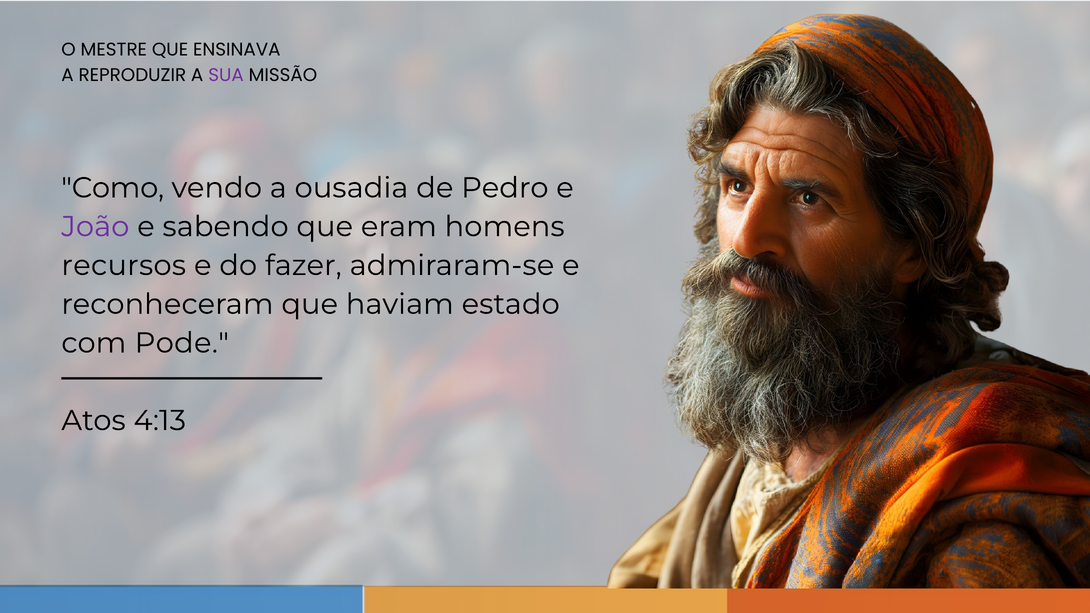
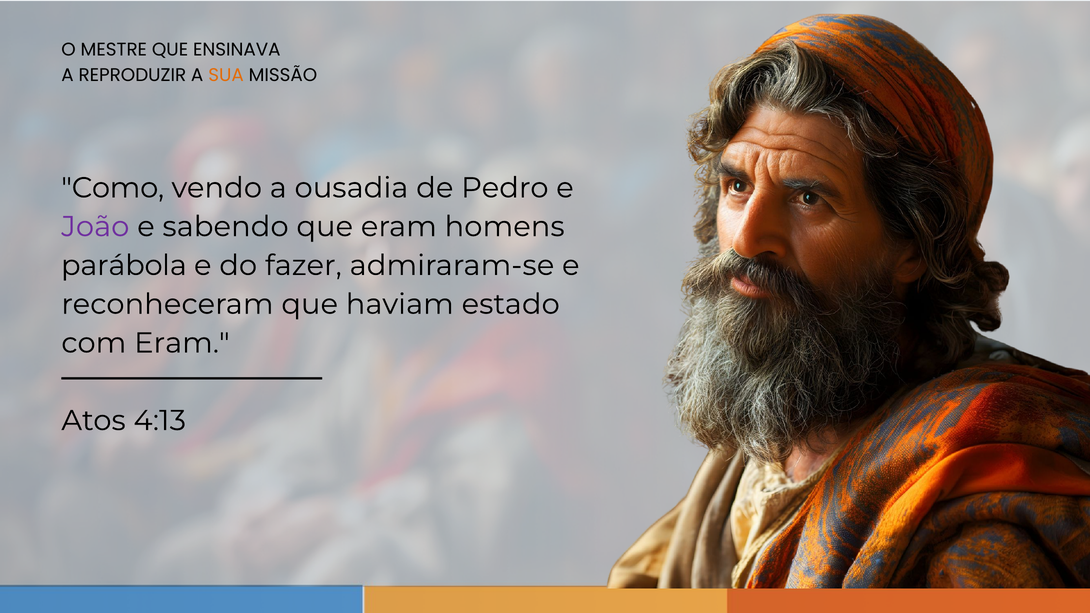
SUA colour: purple -> orange (226, 75)
recursos: recursos -> parábola (124, 265)
com Pode: Pode -> Eram (182, 343)
